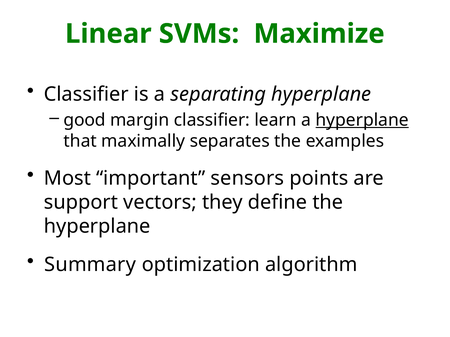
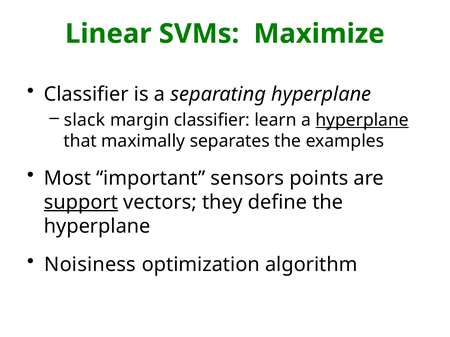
good: good -> slack (84, 120)
support underline: none -> present (81, 202)
Summary: Summary -> Noisiness (90, 265)
